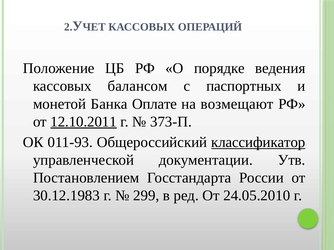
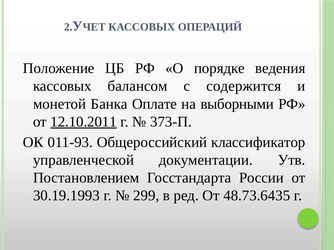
паспортных: паспортных -> содержится (244, 86)
возмещают: возмещают -> выборными (237, 104)
классификатор underline: present -> none (258, 143)
30.12.1983: 30.12.1983 -> 30.19.1993 (66, 196)
24.05.2010: 24.05.2010 -> 48.73.6435 (257, 196)
